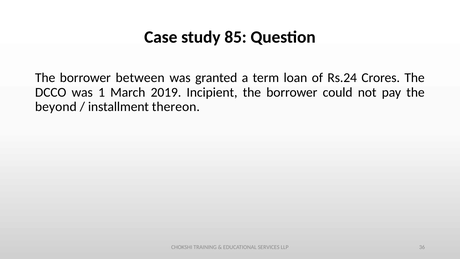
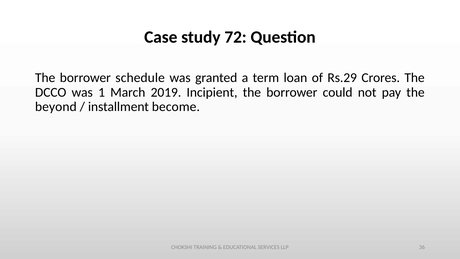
85: 85 -> 72 (236, 37)
between: between -> schedule (140, 78)
Rs.24: Rs.24 -> Rs.29 (342, 78)
thereon: thereon -> become (176, 107)
